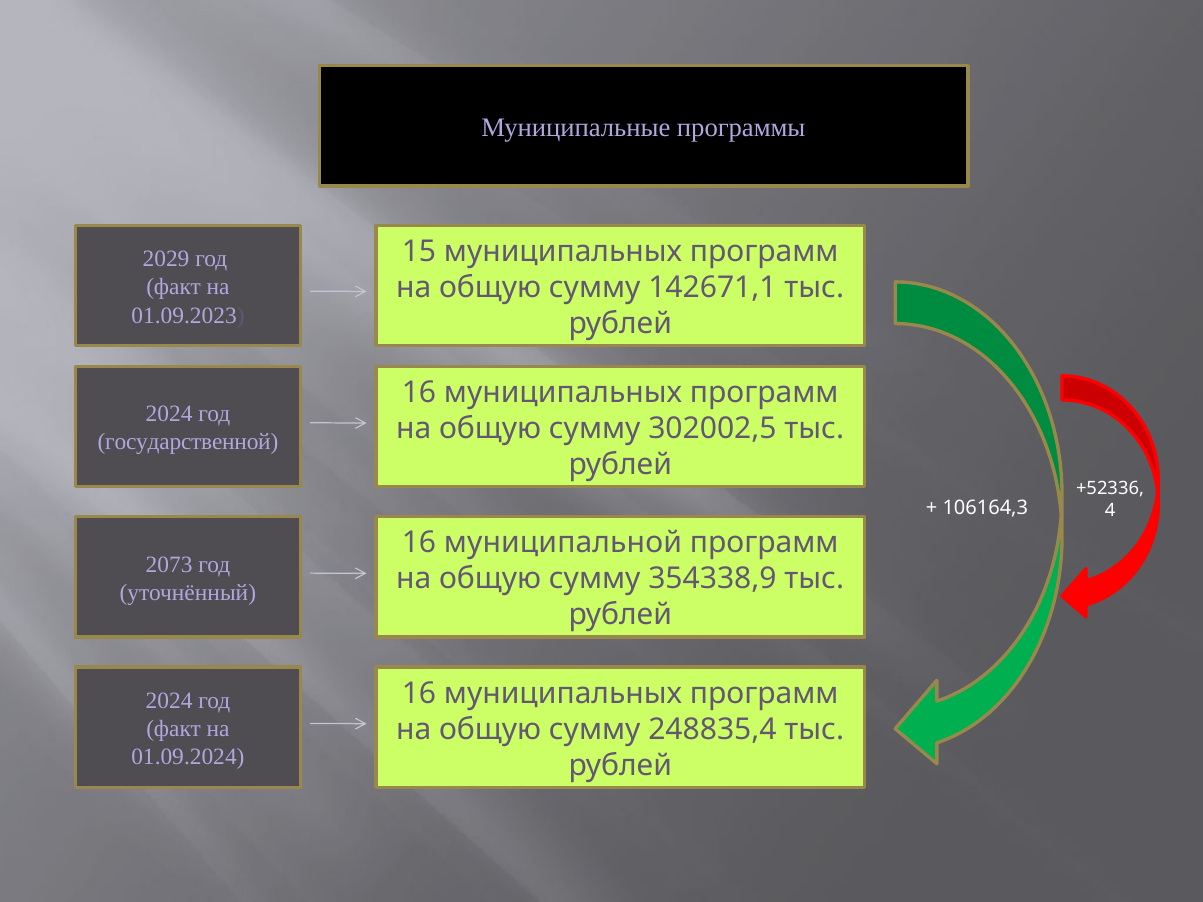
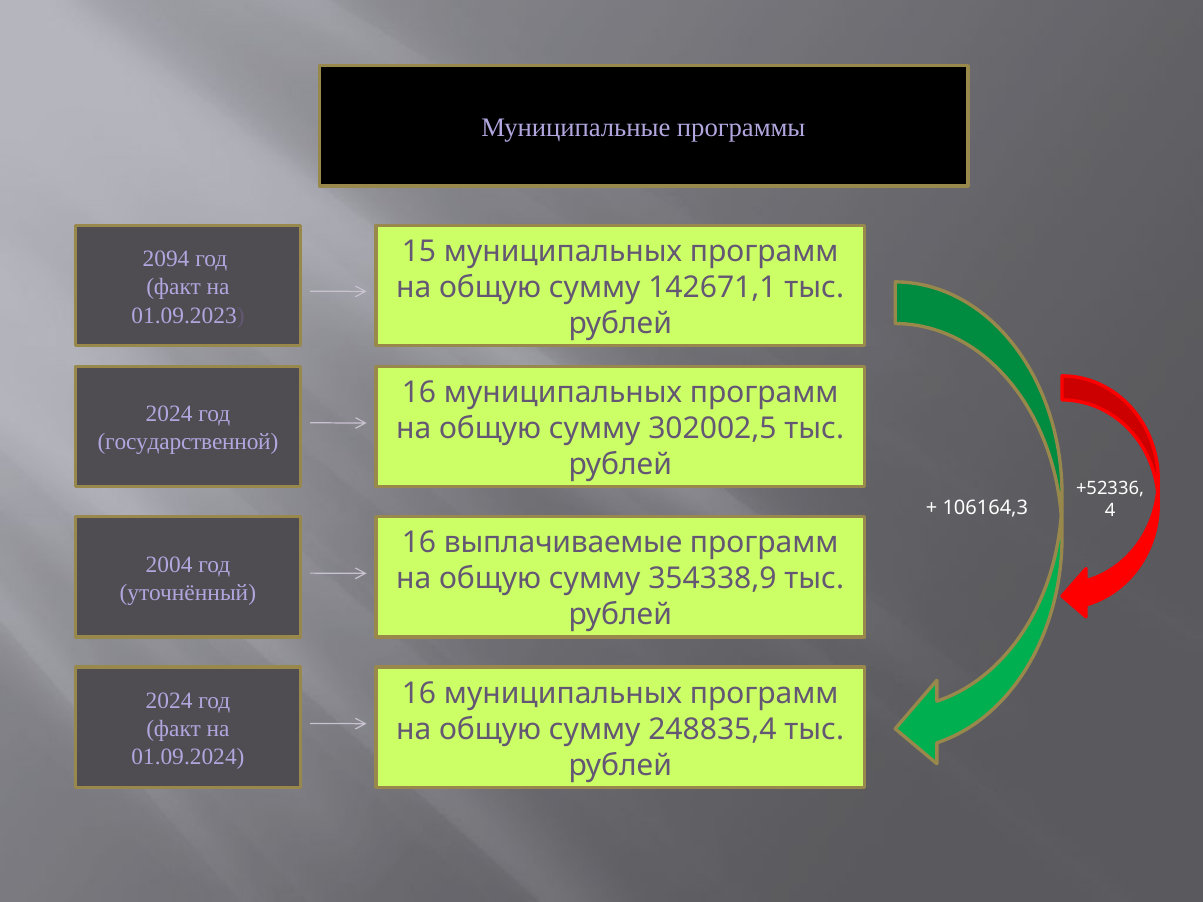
2029: 2029 -> 2094 (166, 259)
муниципальной: муниципальной -> выплачиваемые (563, 543)
2073: 2073 -> 2004 (169, 565)
